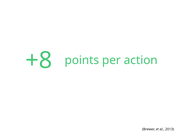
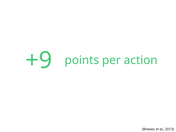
+8: +8 -> +9 (39, 60)
